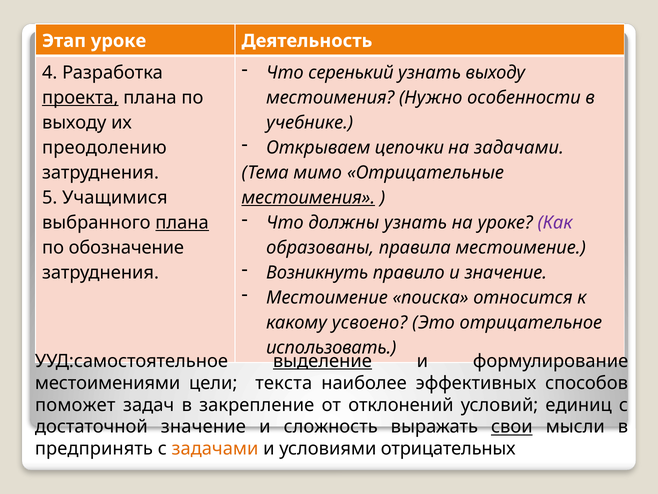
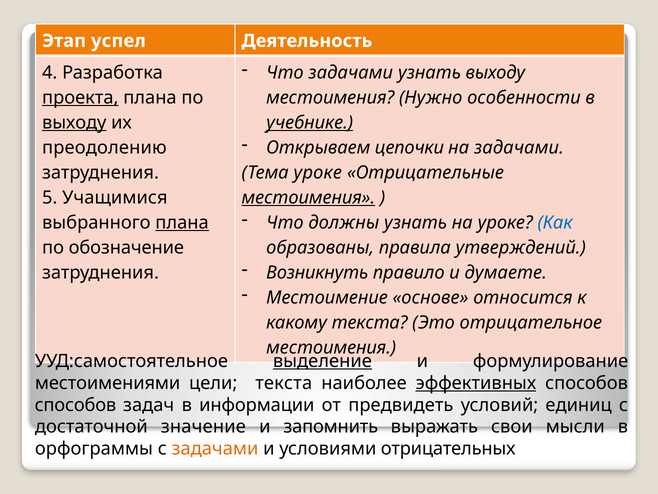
Этап уроке: уроке -> успел (118, 41)
Что серенький: серенький -> задачами (351, 72)
выходу underline: none -> present (74, 122)
учебнике underline: none -> present (310, 122)
Тема мимо: мимо -> уроке (318, 172)
Как colour: purple -> blue (555, 222)
правила местоимение: местоимение -> утверждений (521, 247)
и значение: значение -> думаете (506, 272)
поиска: поиска -> основе (430, 297)
какому усвоено: усвоено -> текста (370, 322)
использовать: использовать -> местоимения (331, 347)
эффективных underline: none -> present (476, 383)
поможет: поможет -> способов (75, 405)
закрепление: закрепление -> информации (257, 405)
отклонений: отклонений -> предвидеть (401, 405)
сложность: сложность -> запомнить (331, 427)
свои underline: present -> none (512, 427)
предпринять: предпринять -> орфограммы (94, 448)
